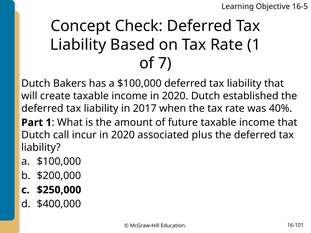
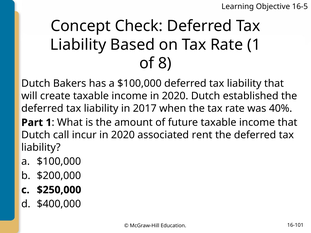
7: 7 -> 8 (165, 63)
plus: plus -> rent (202, 135)
